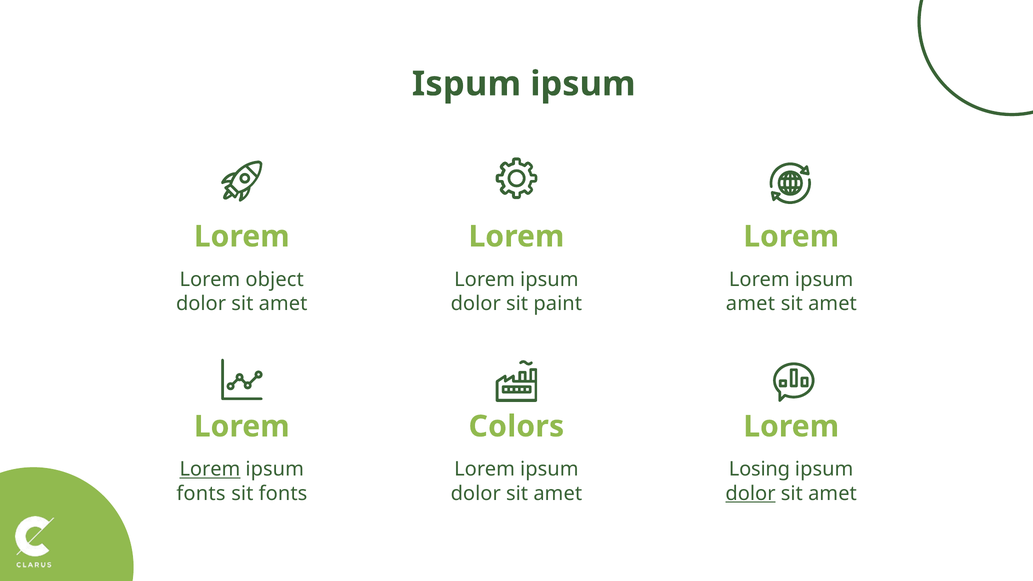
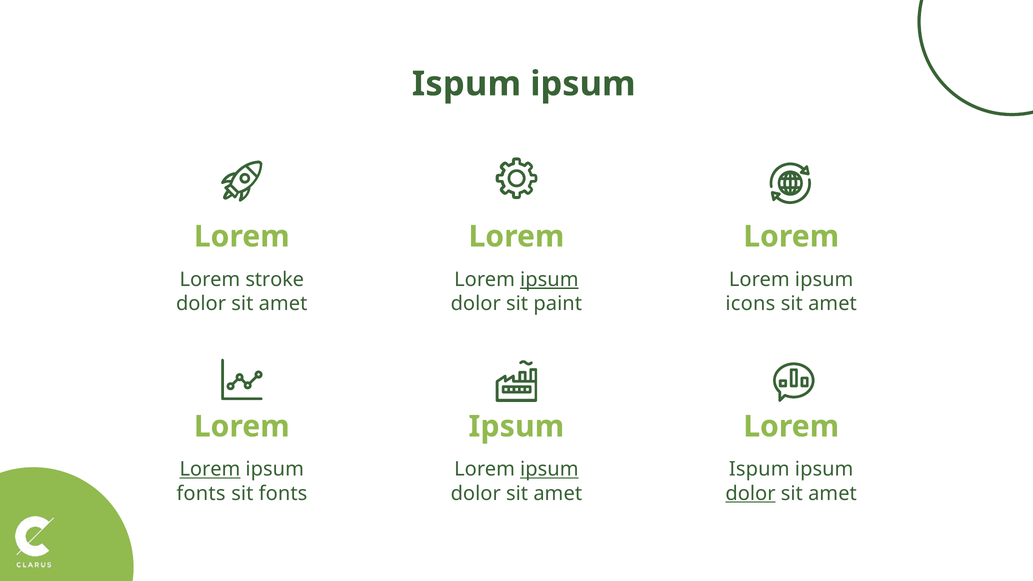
object: object -> stroke (275, 280)
ipsum underline: none -> present (549, 280)
amet: amet -> icons (750, 304)
Colors: Colors -> Ipsum (516, 427)
ipsum underline: none -> present (549, 469)
Losing: Losing -> Ispum (759, 469)
